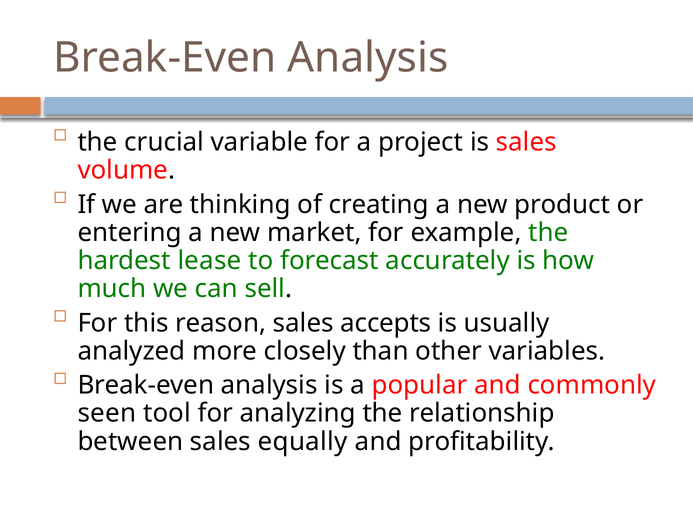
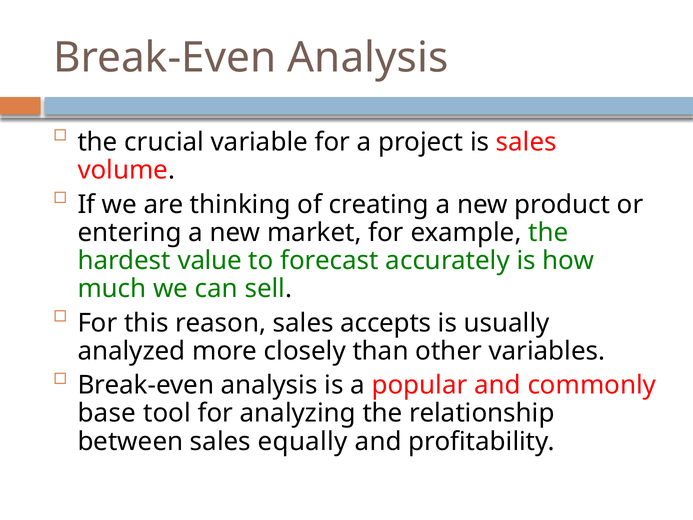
lease: lease -> value (210, 261)
seen: seen -> base (107, 413)
